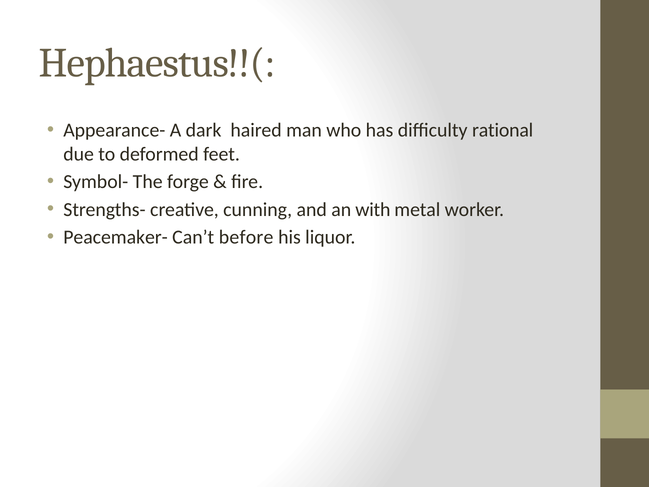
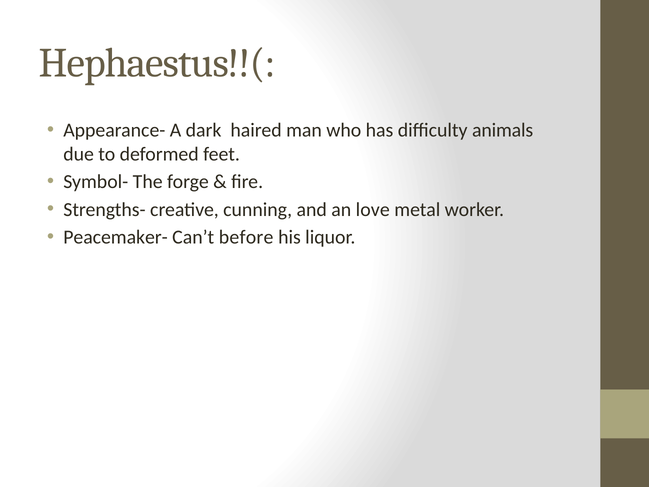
rational: rational -> animals (503, 130)
with: with -> love (373, 209)
